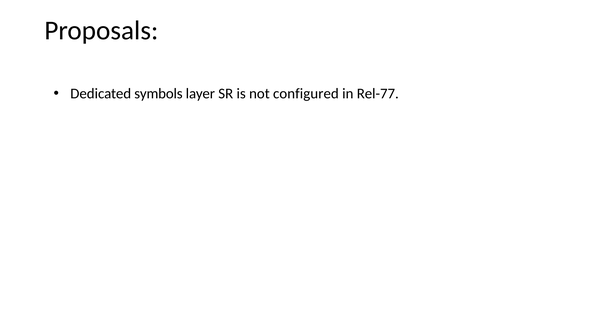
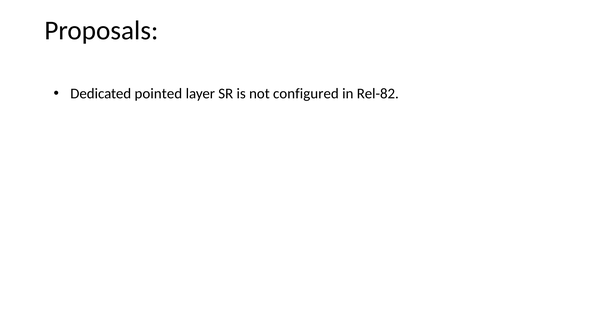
symbols: symbols -> pointed (158, 94)
Rel-77: Rel-77 -> Rel-82 (378, 94)
